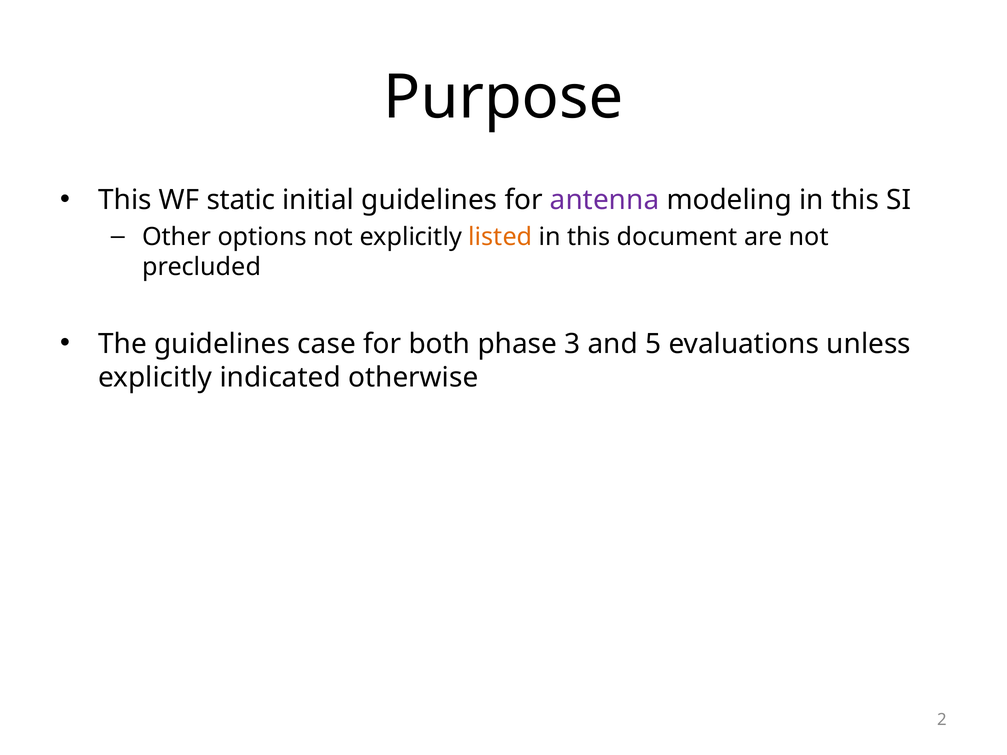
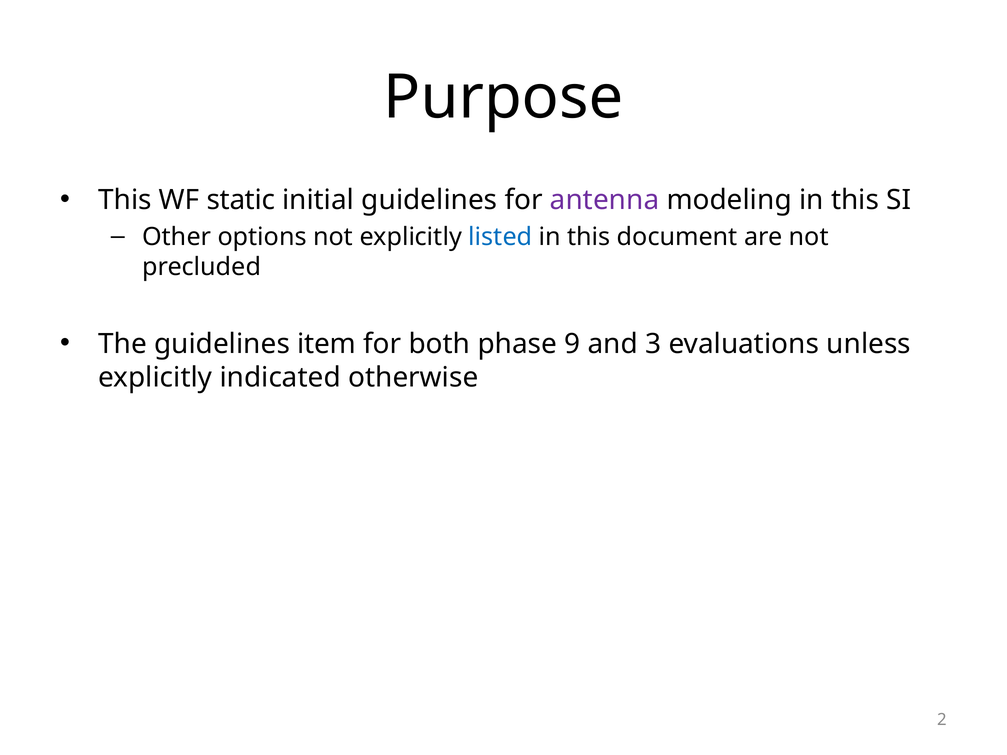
listed colour: orange -> blue (500, 237)
case: case -> item (327, 344)
3: 3 -> 9 (572, 344)
5: 5 -> 3 (653, 344)
